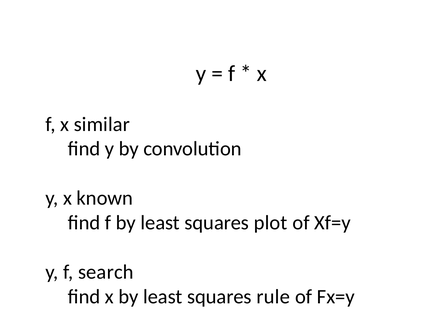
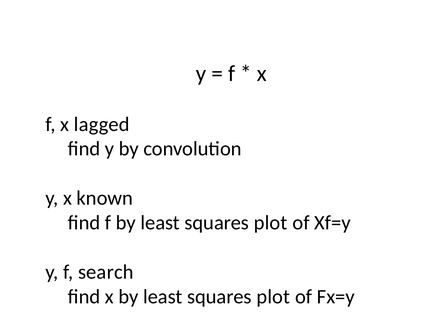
similar: similar -> lagged (102, 124)
rule: rule -> plot (273, 297)
